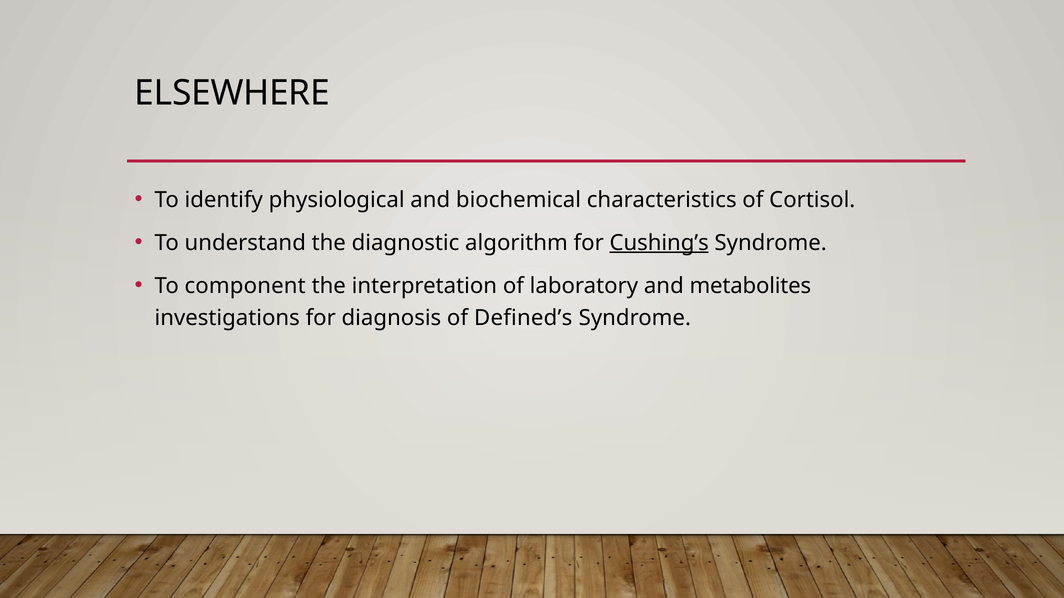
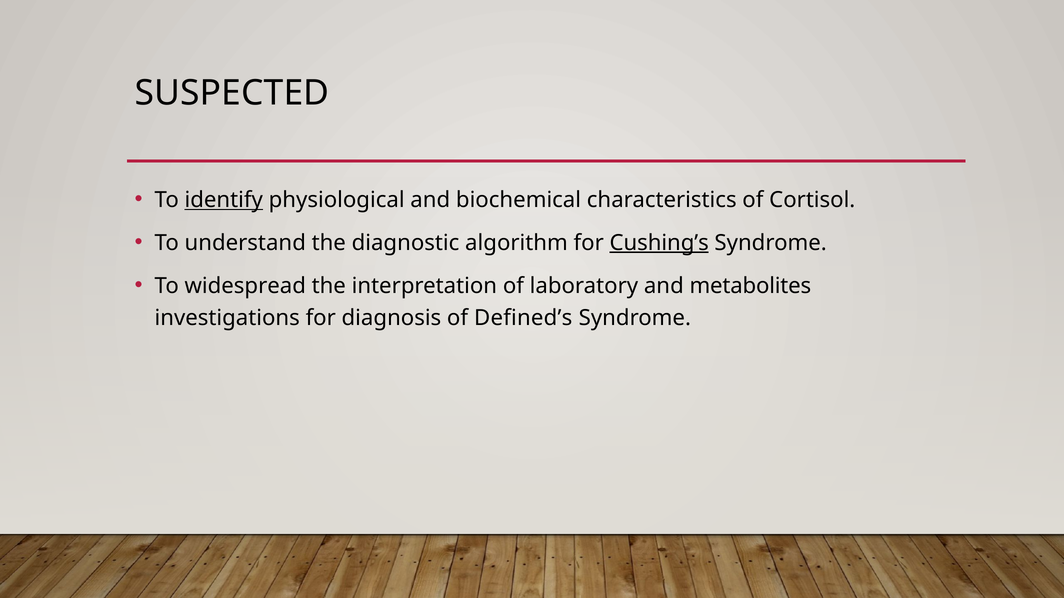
ELSEWHERE: ELSEWHERE -> SUSPECTED (232, 93)
identify underline: none -> present (224, 200)
component: component -> widespread (245, 286)
